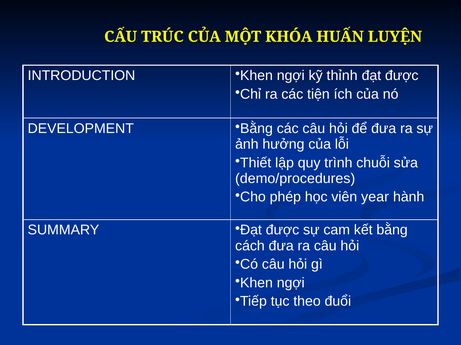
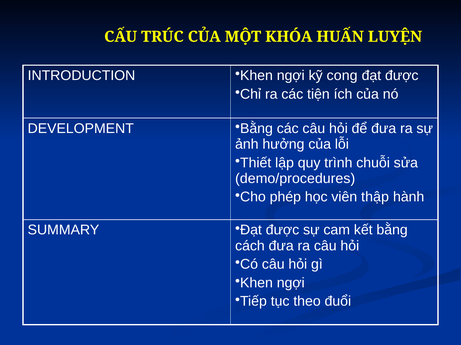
thỉnh: thỉnh -> cong (342, 76)
year: year -> thập (375, 197)
